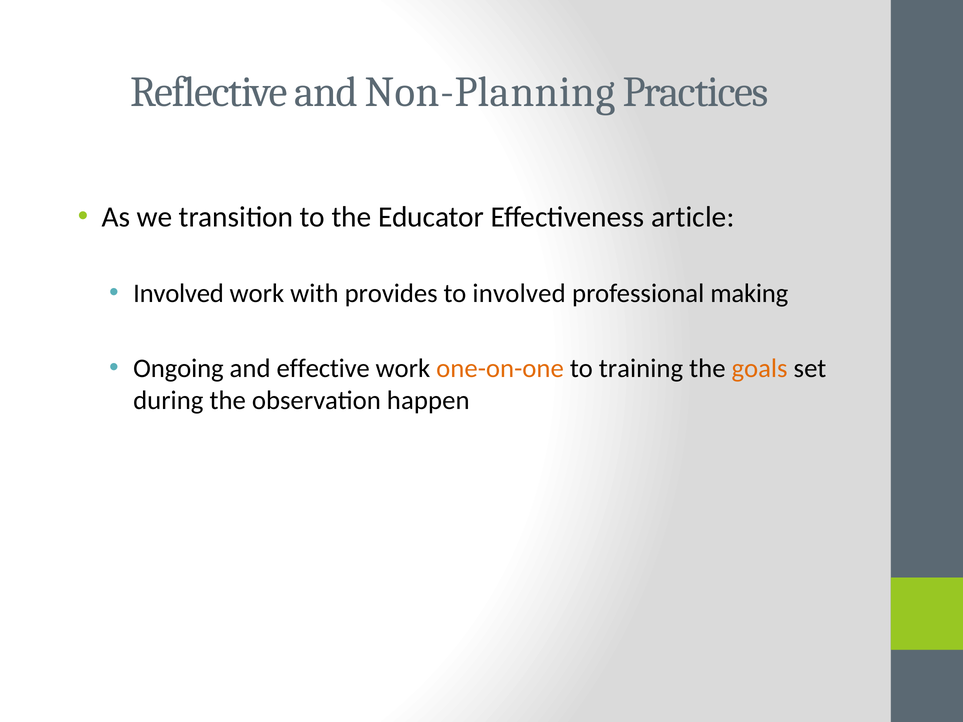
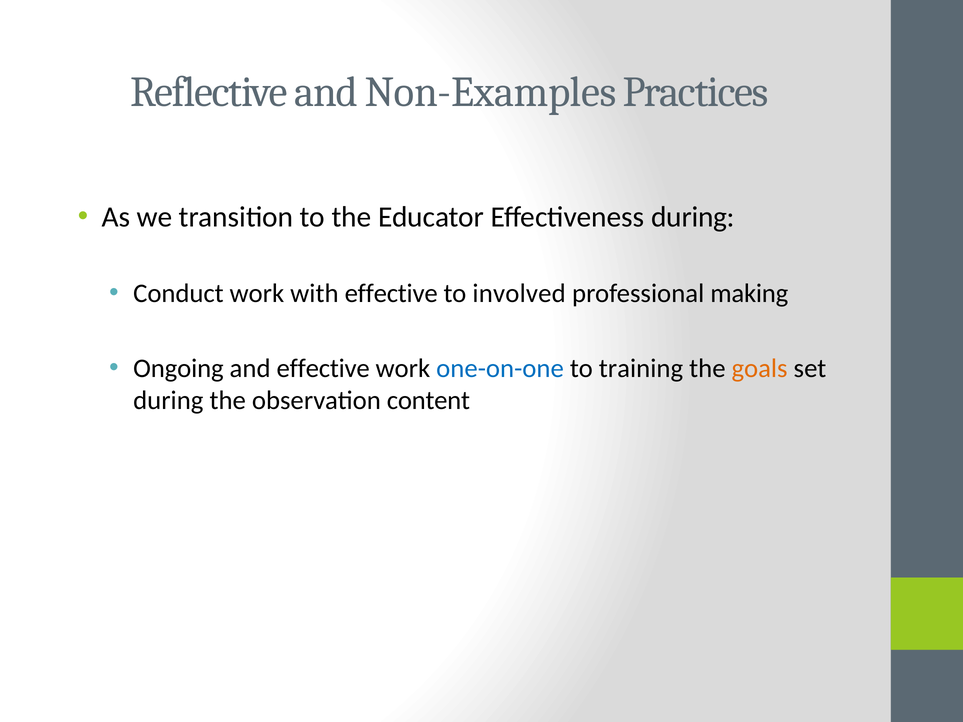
Non-Planning: Non-Planning -> Non-Examples (491, 92)
Effectiveness article: article -> during (693, 217)
Involved: Involved -> Conduct (178, 293)
with provides: provides -> effective (391, 293)
one-on-one colour: orange -> blue (500, 368)
happen: happen -> content (428, 400)
